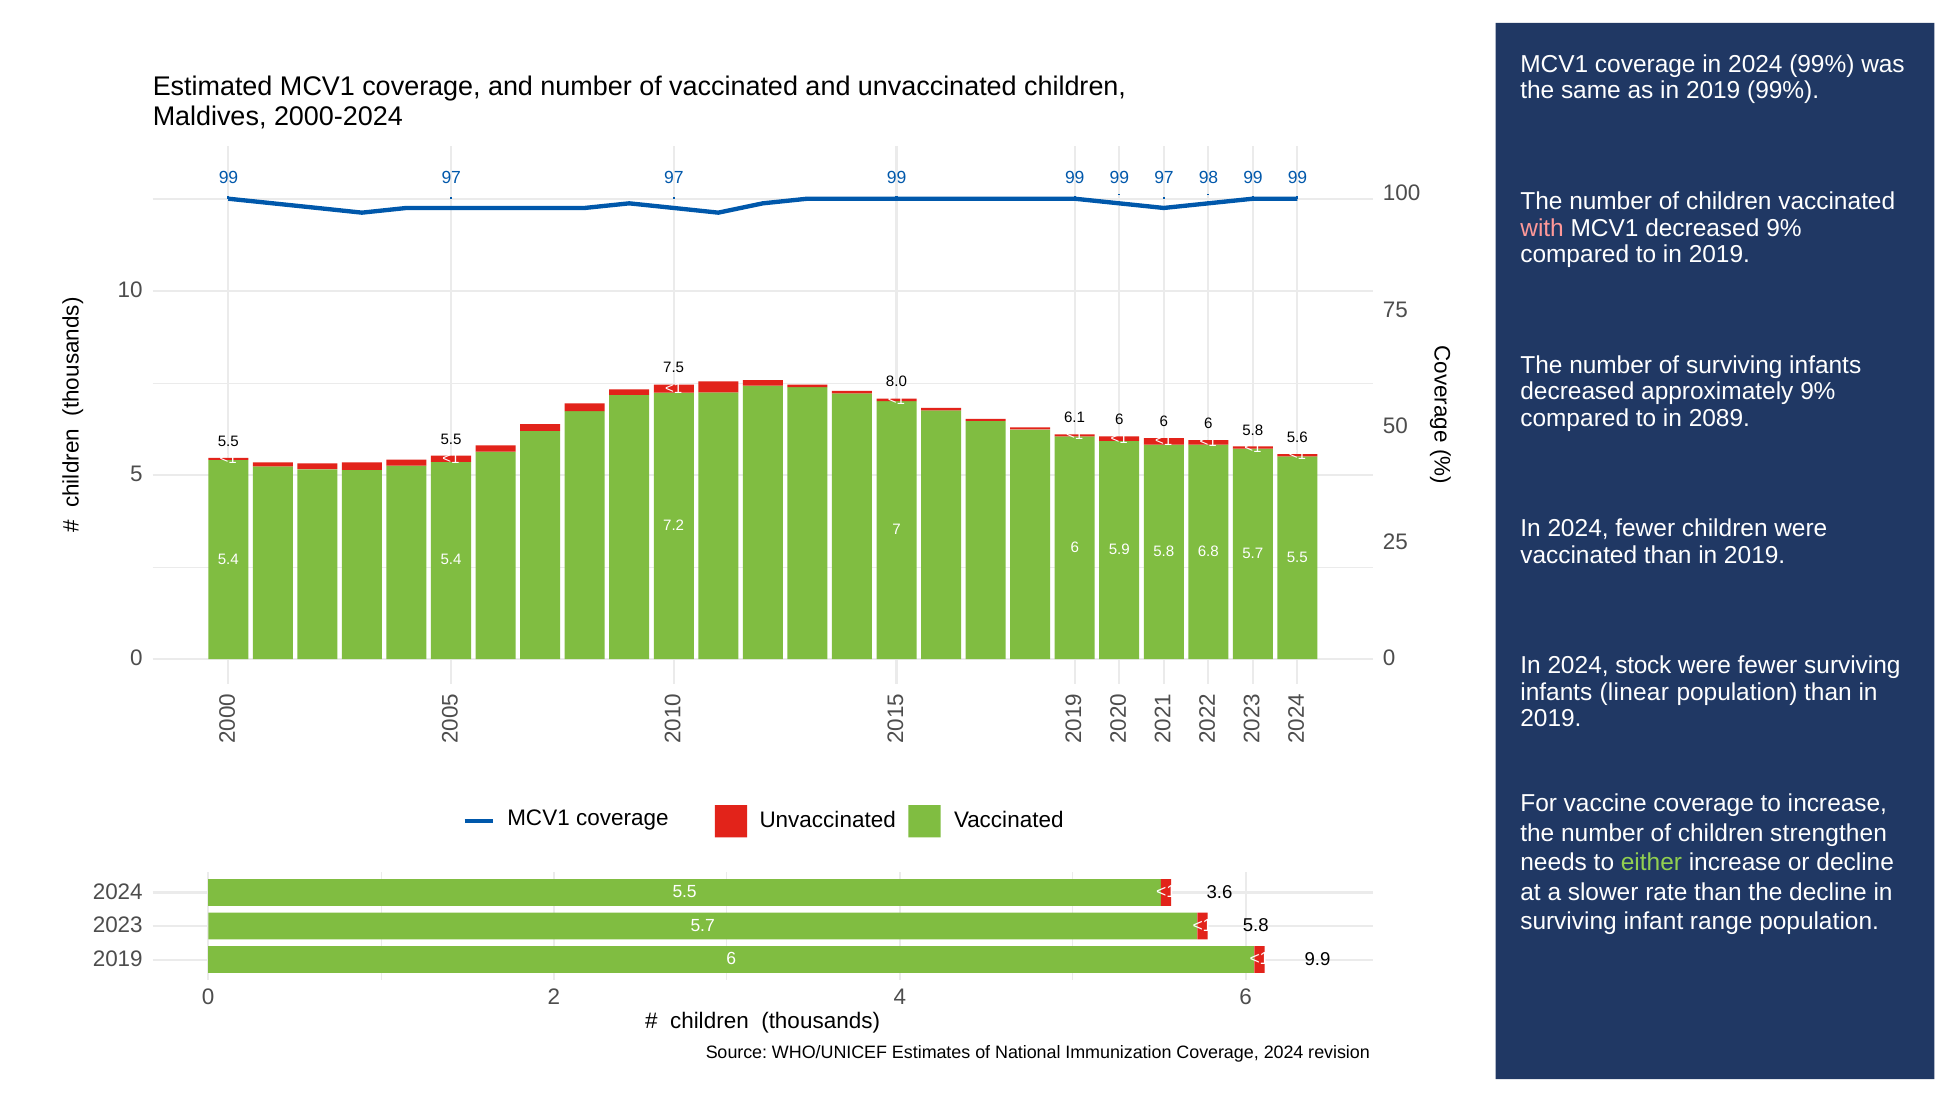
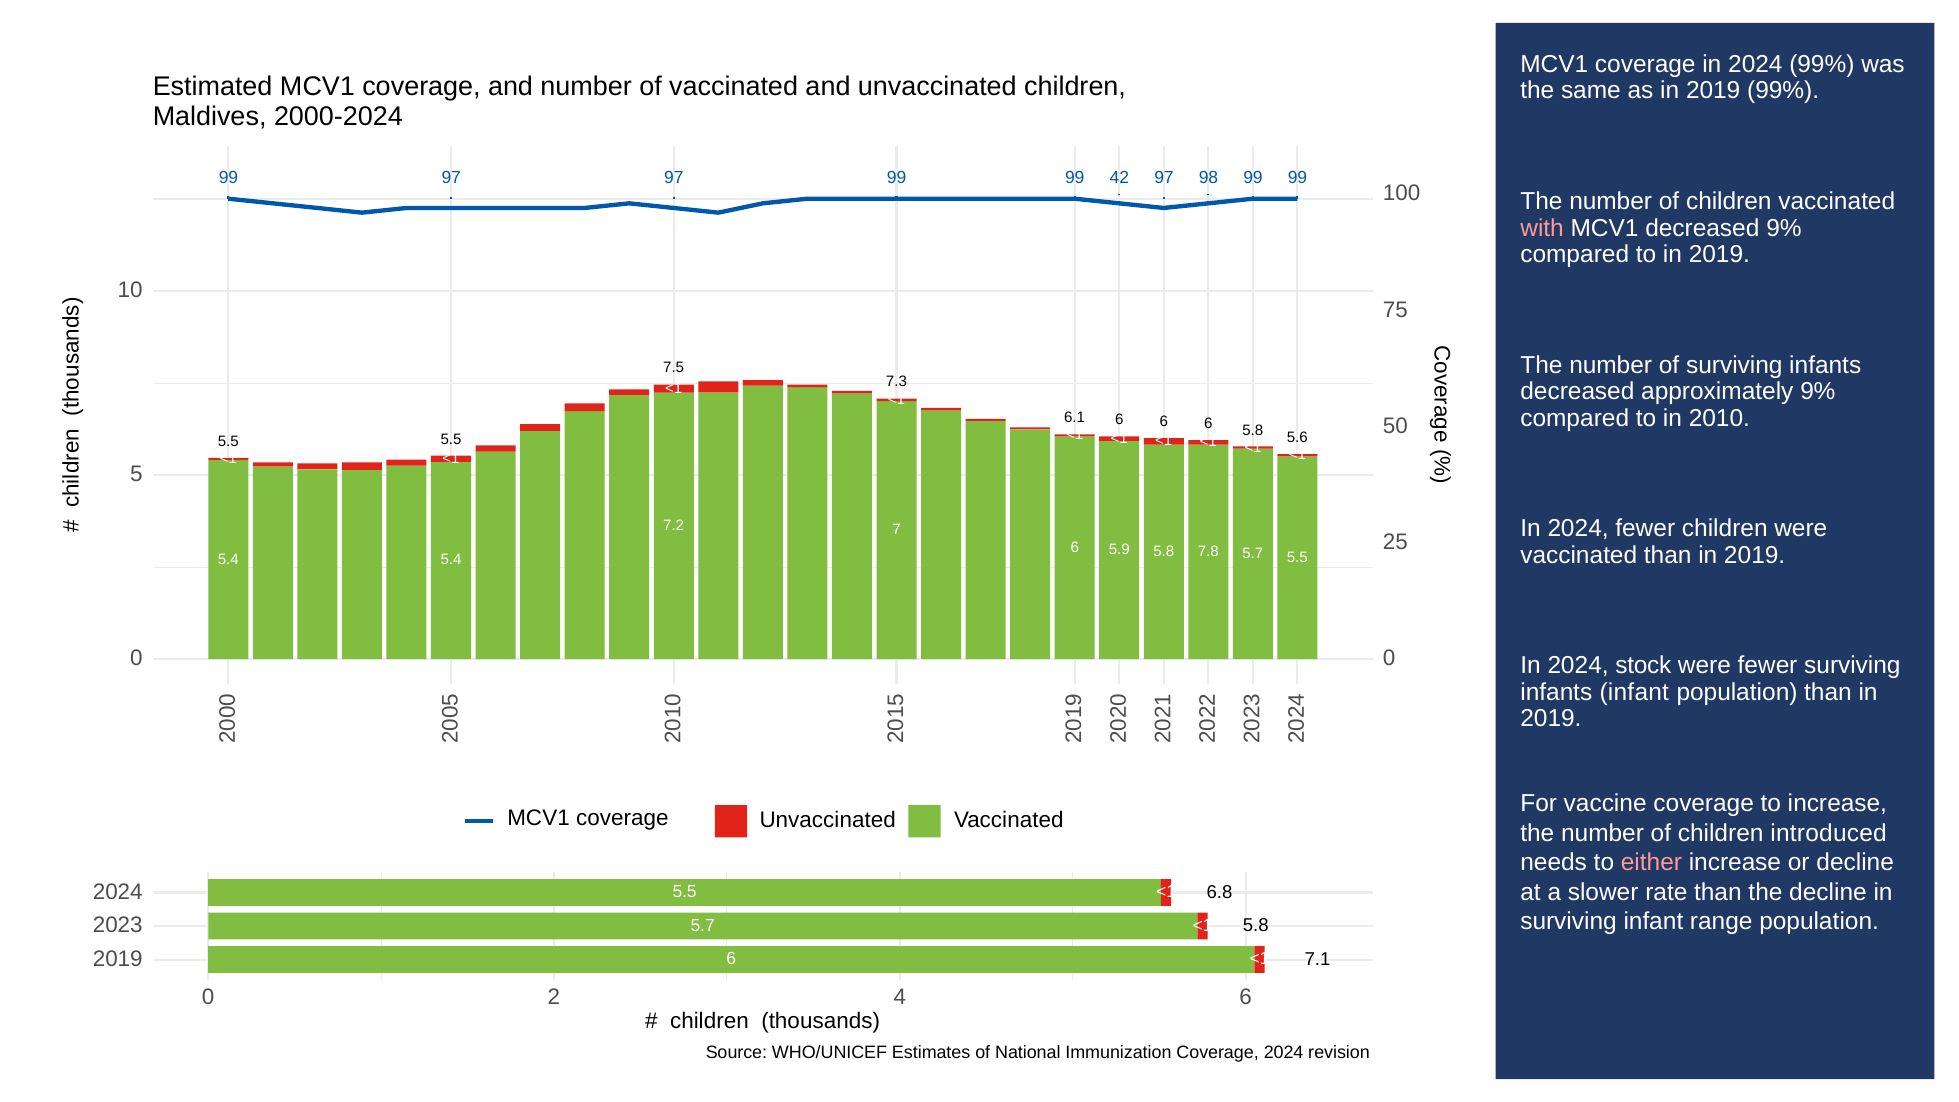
99 99 99: 99 -> 42 (1119, 178)
8.0: 8.0 -> 7.3 (896, 382)
2089: 2089 -> 2010 (1719, 418)
6.8: 6.8 -> 7.8 (1208, 551)
infants linear: linear -> infant (1634, 692)
strengthen: strengthen -> introduced (1829, 833)
either colour: light green -> pink (1651, 863)
3.6: 3.6 -> 6.8 (1219, 892)
9.9: 9.9 -> 7.1 (1317, 959)
